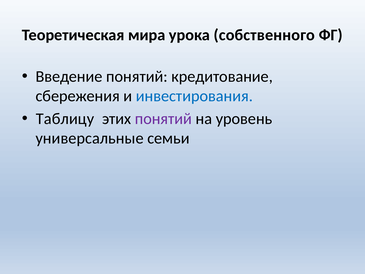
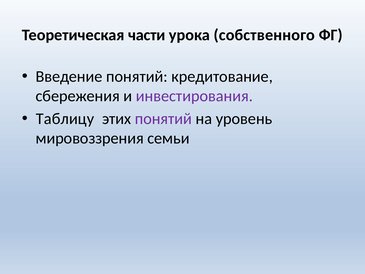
мира: мира -> части (147, 35)
инвестирования colour: blue -> purple (194, 96)
универсальные: универсальные -> мировоззрения (90, 138)
